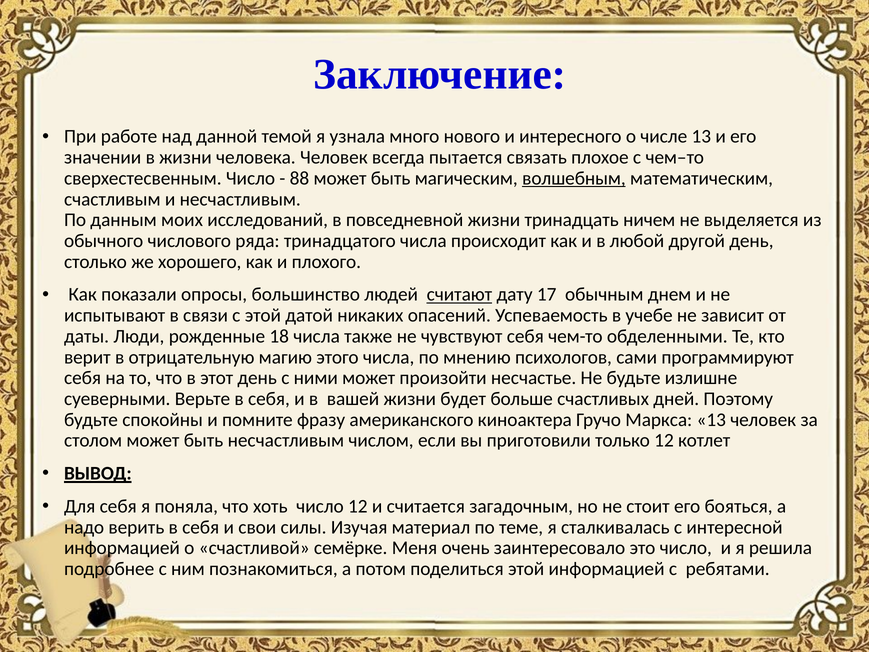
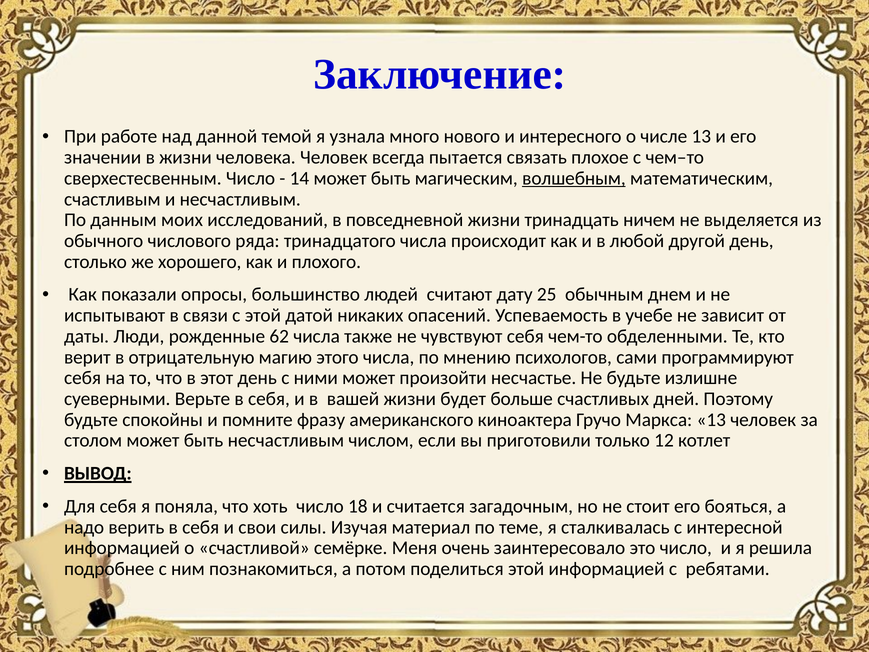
88: 88 -> 14 (299, 178)
считают underline: present -> none (459, 294)
17: 17 -> 25 (547, 294)
18: 18 -> 62 (279, 336)
число 12: 12 -> 18 (358, 506)
